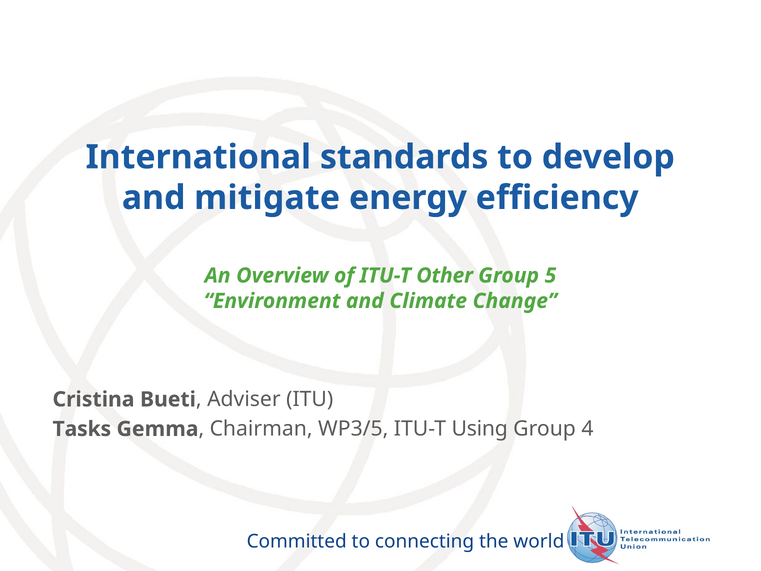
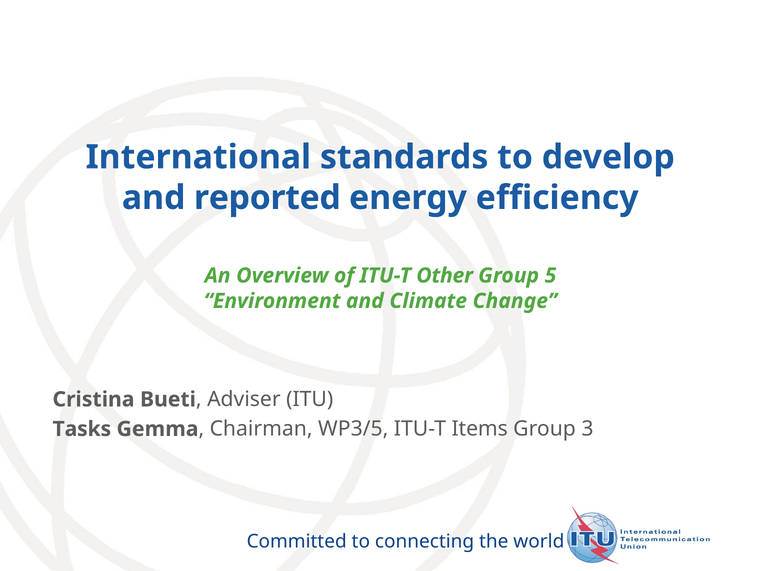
mitigate: mitigate -> reported (267, 198)
Using: Using -> Items (480, 429)
4: 4 -> 3 (587, 429)
